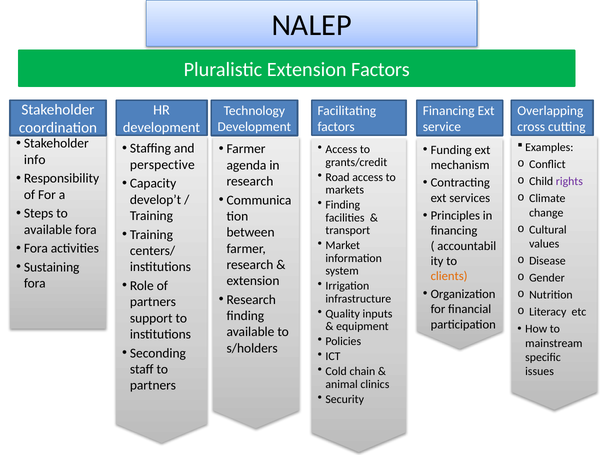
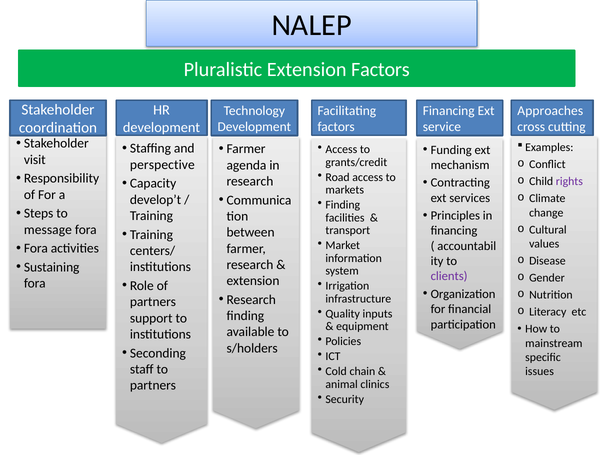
Overlapping: Overlapping -> Approaches (550, 110)
info: info -> visit (35, 159)
available: available -> message (48, 229)
clients colour: orange -> purple (449, 276)
